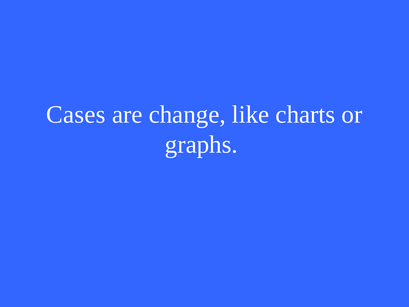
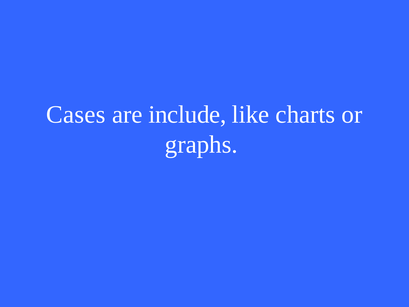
change: change -> include (187, 115)
